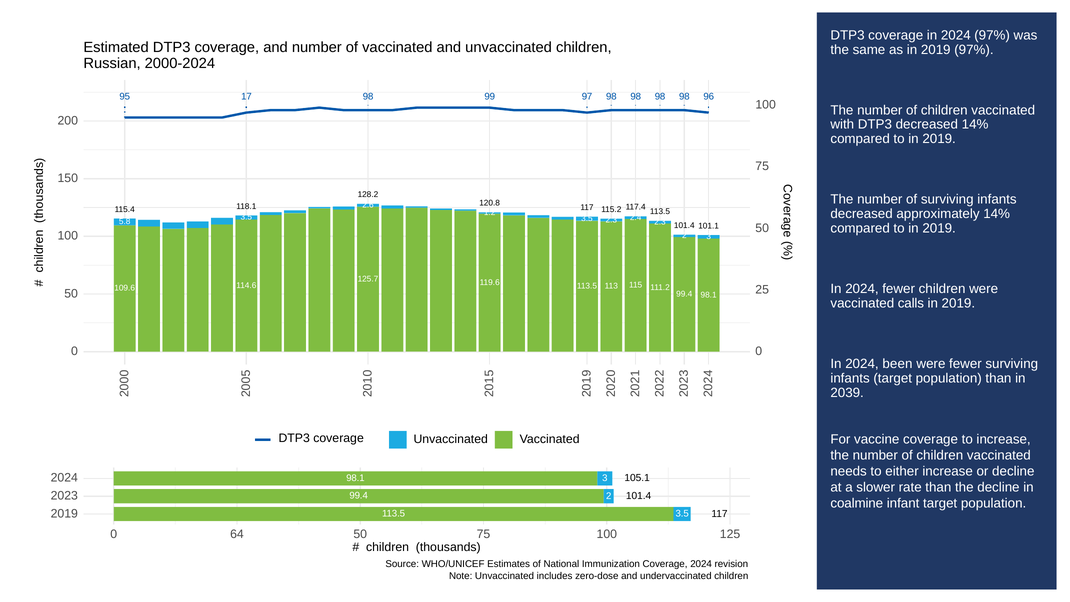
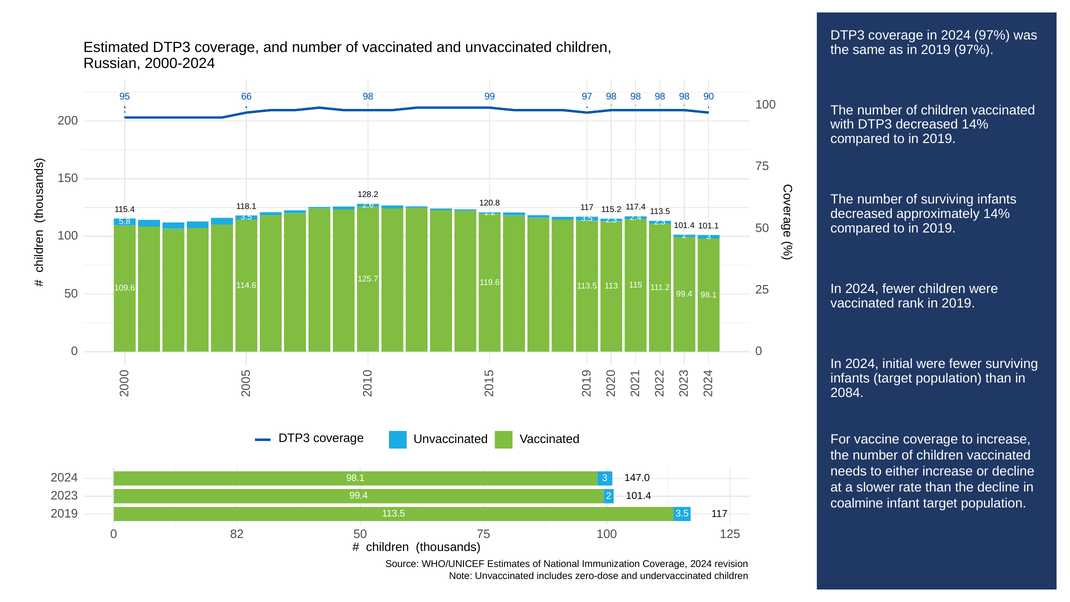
17: 17 -> 66 (246, 96)
96: 96 -> 90 (709, 96)
calls: calls -> rank (911, 303)
been: been -> initial (898, 364)
2039: 2039 -> 2084 (847, 393)
105.1: 105.1 -> 147.0 (637, 478)
64: 64 -> 82 (237, 534)
